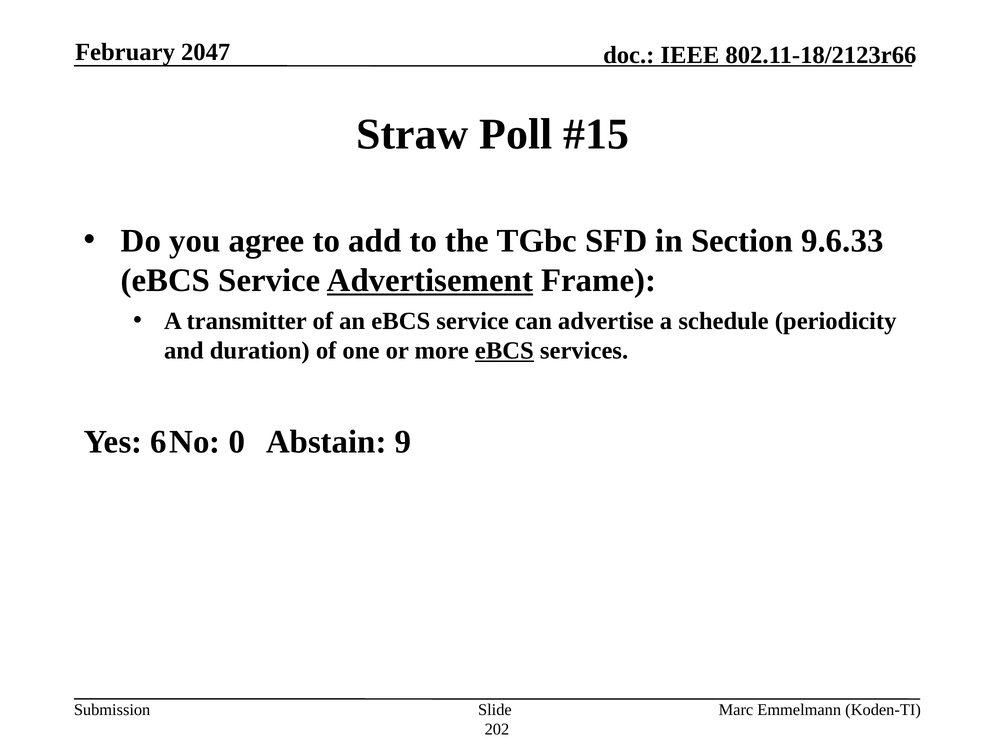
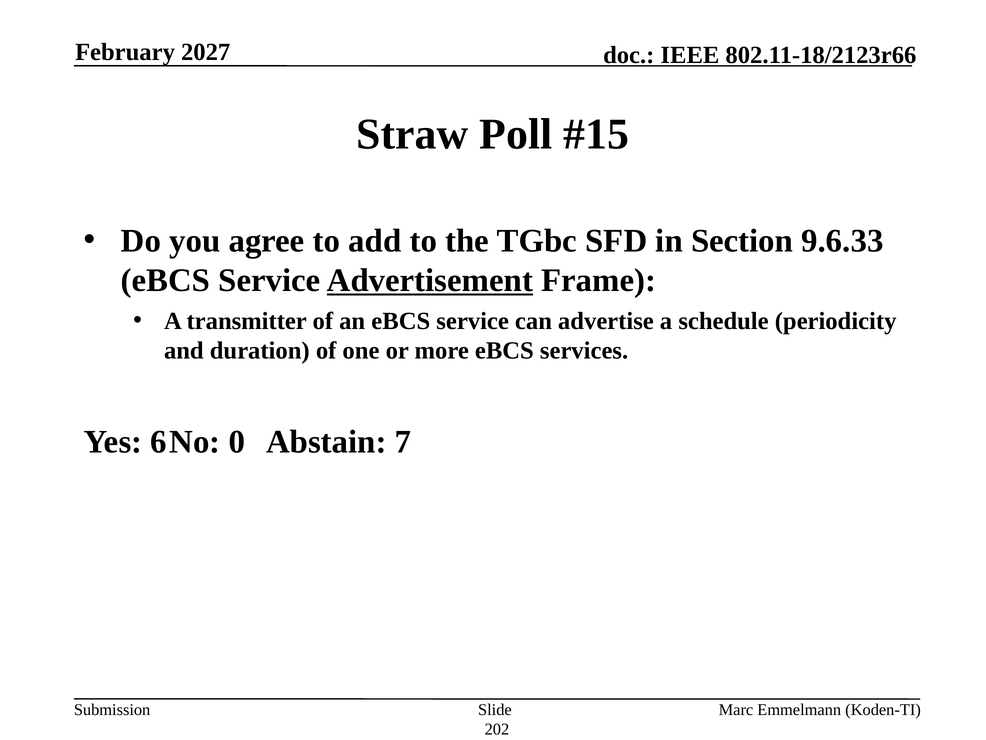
2047: 2047 -> 2027 (206, 52)
eBCS underline: present -> none (504, 350)
9: 9 -> 7 (403, 441)
